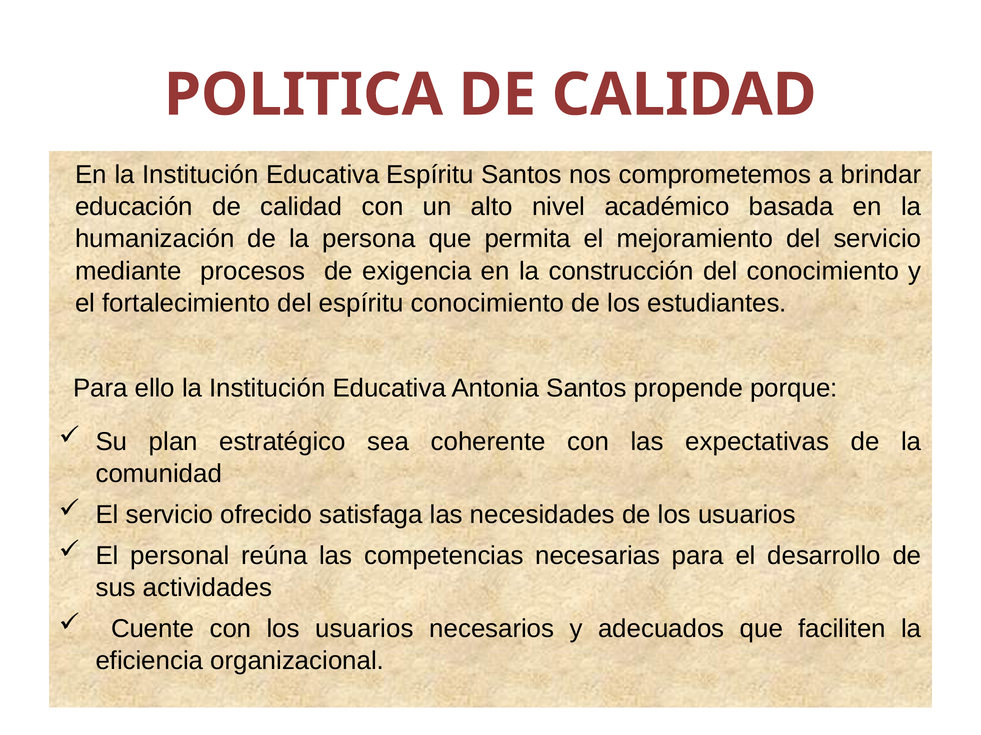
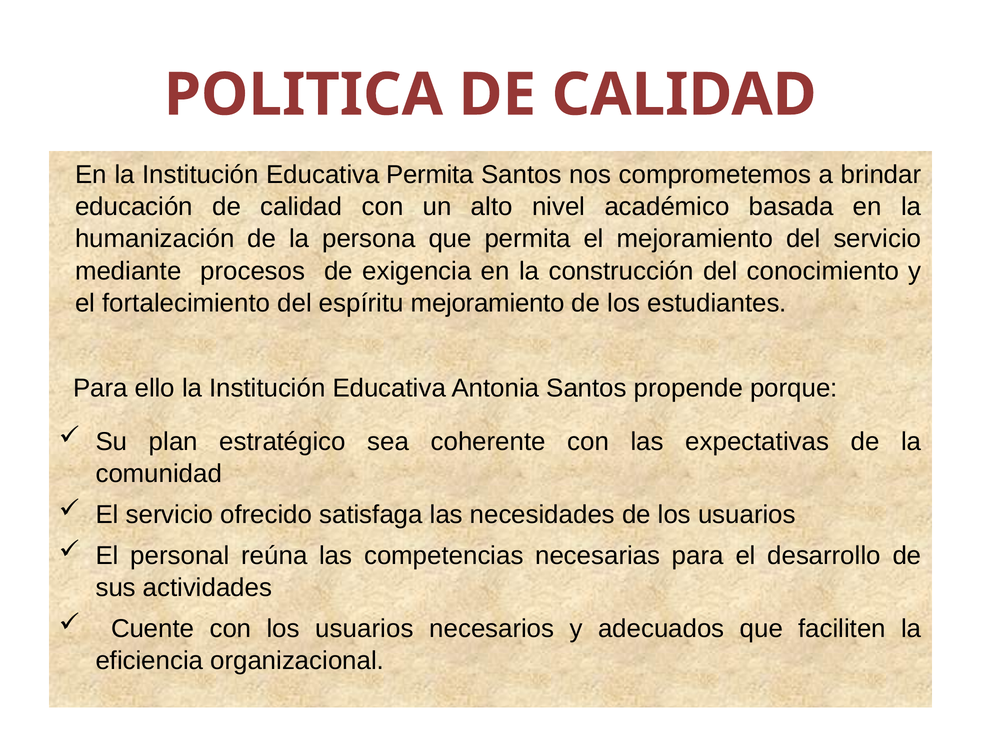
Educativa Espíritu: Espíritu -> Permita (430, 175)
espíritu conocimiento: conocimiento -> mejoramiento (488, 303)
